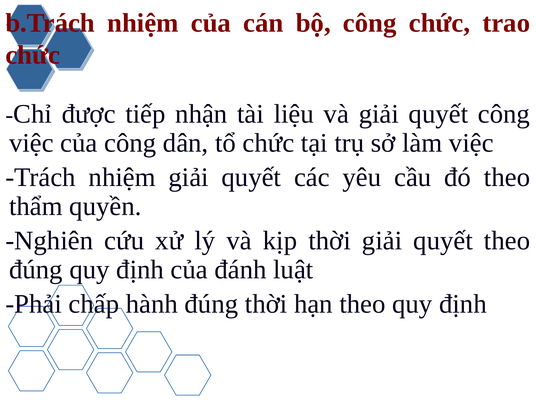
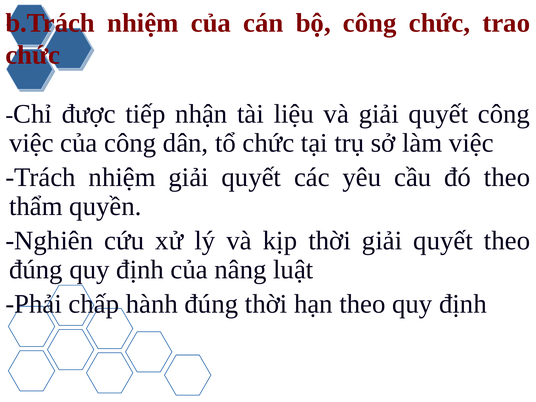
đánh: đánh -> nâng (240, 270)
